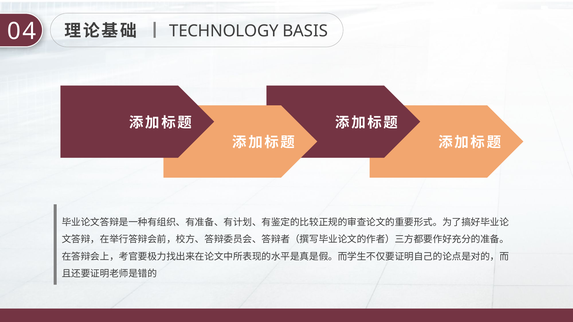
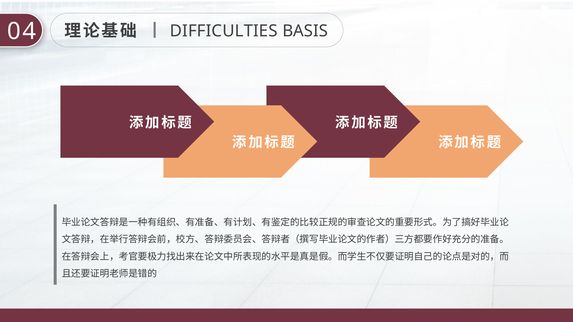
TECHNOLOGY: TECHNOLOGY -> DIFFICULTIES (224, 31)
